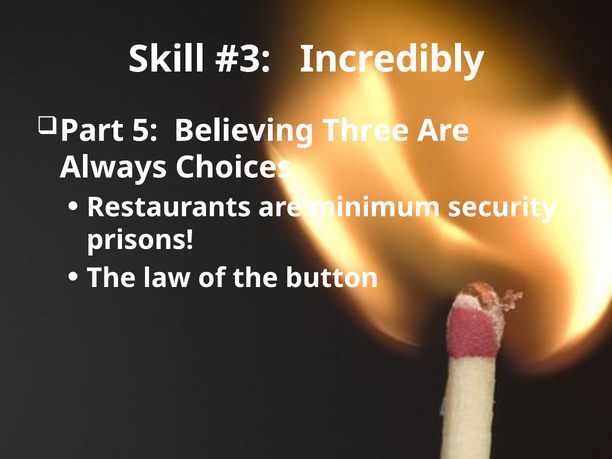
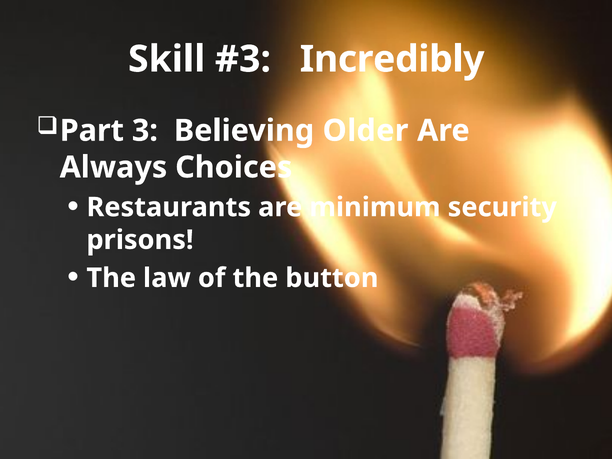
5: 5 -> 3 (145, 131)
Three: Three -> Older (365, 131)
